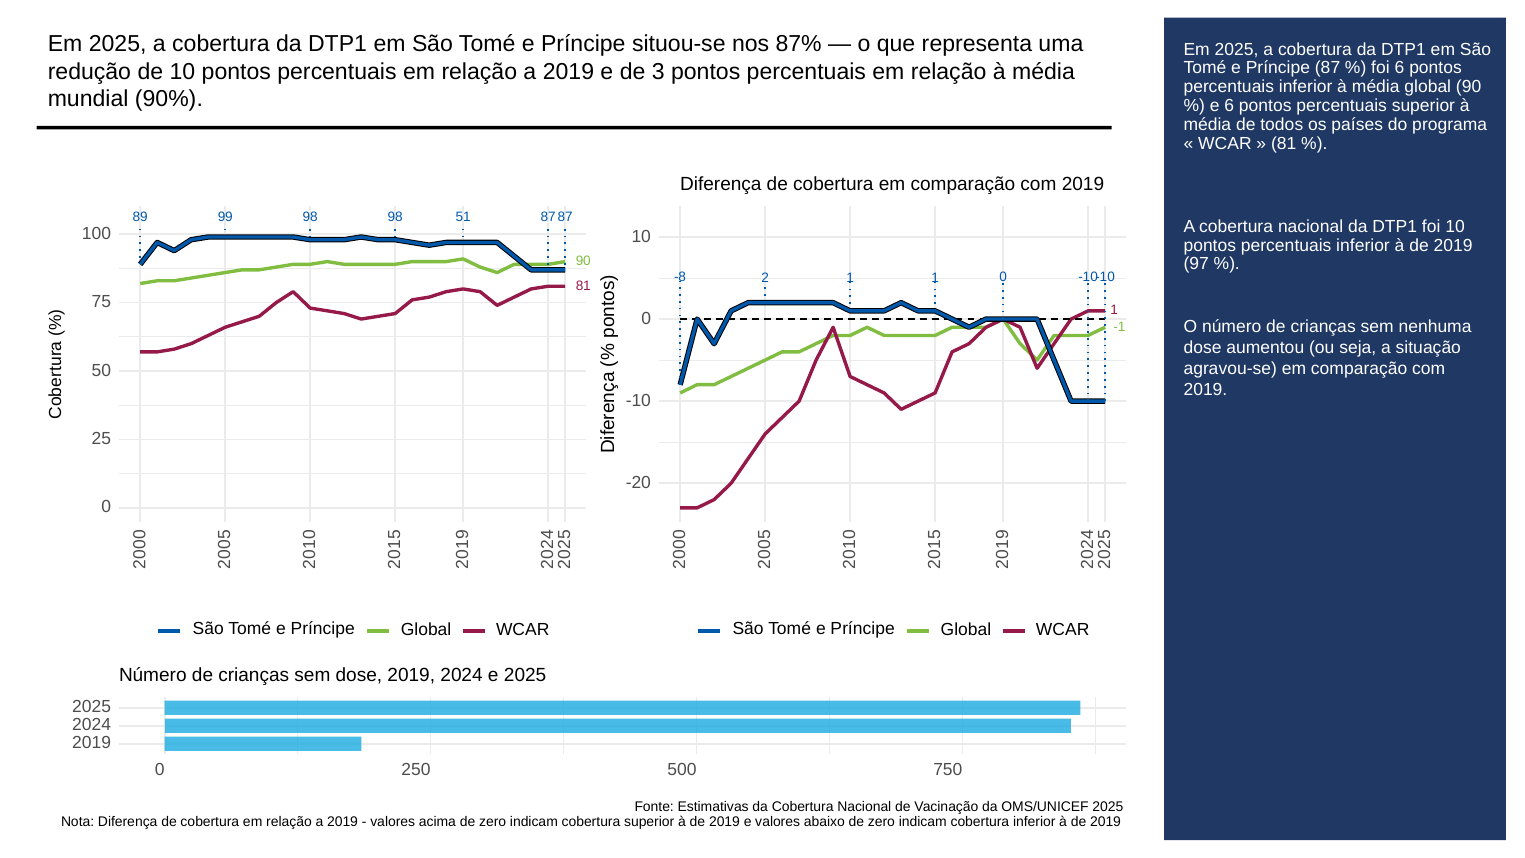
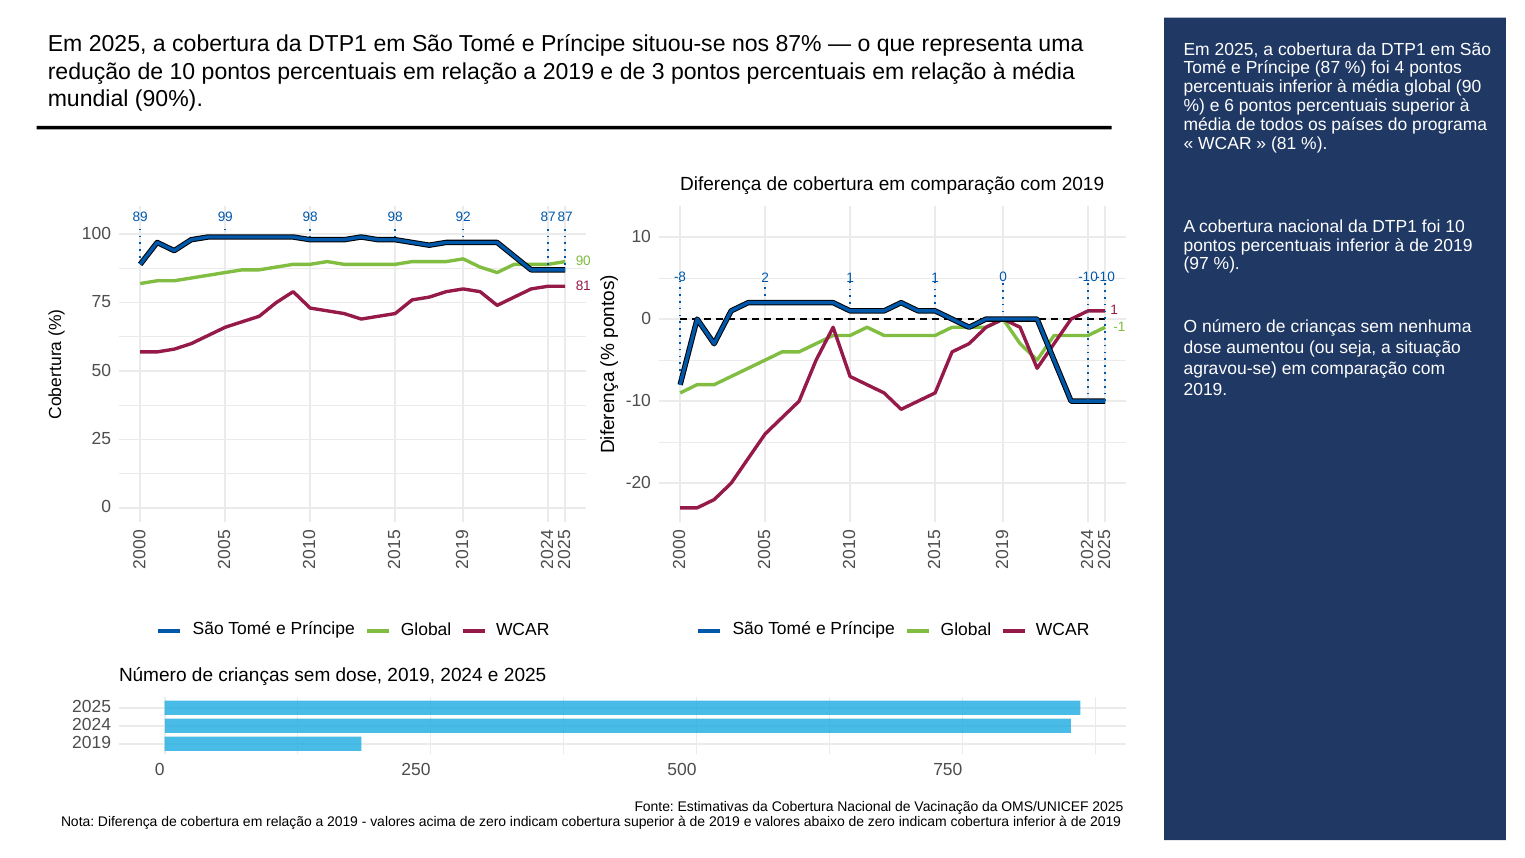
foi 6: 6 -> 4 (1399, 68)
51: 51 -> 92 (463, 217)
